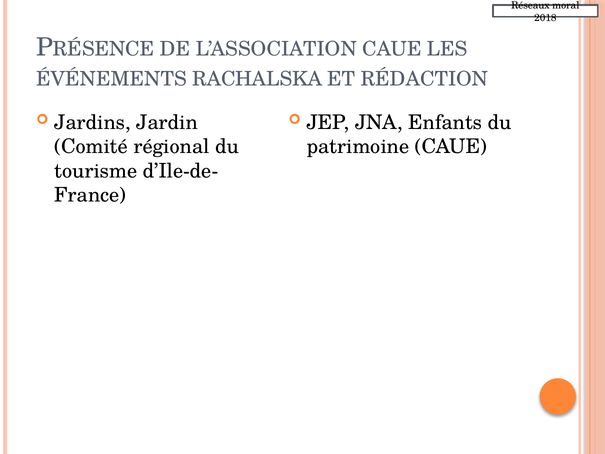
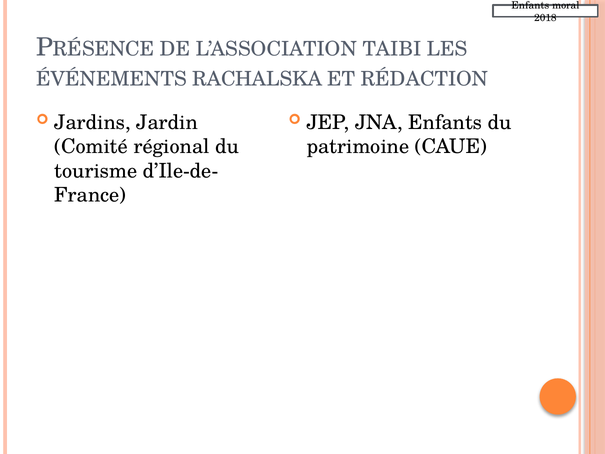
Réseaux: Réseaux -> Enfants (530, 6)
L’ASSOCIATION CAUE: CAUE -> TAIBI (392, 49)
